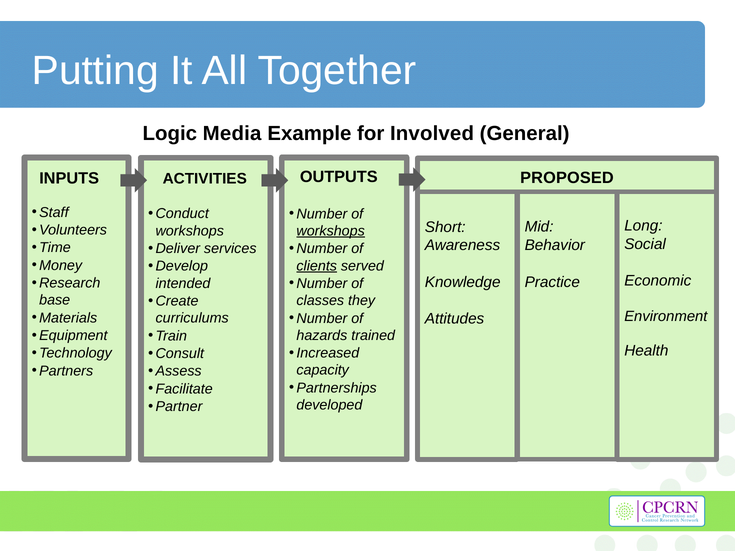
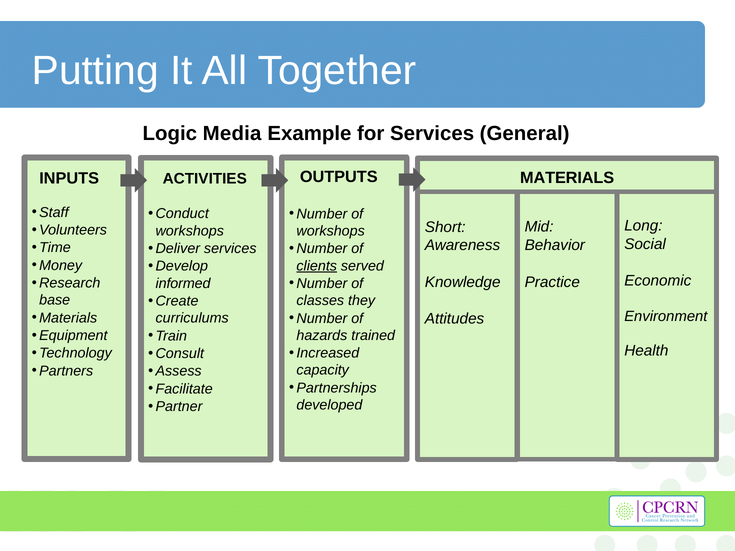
for Involved: Involved -> Services (432, 134)
PROPOSED: PROPOSED -> MATERIALS (567, 178)
workshops underline: present -> none (331, 231)
intended: intended -> informed (183, 284)
